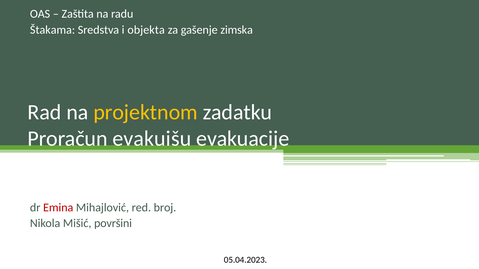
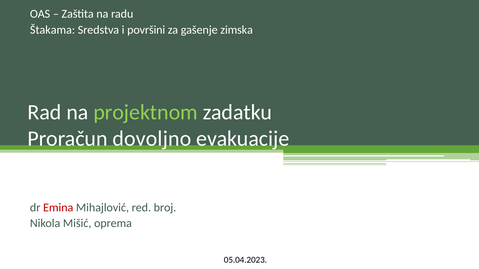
objekta: objekta -> površini (146, 30)
projektnom colour: yellow -> light green (146, 112)
evakuišu: evakuišu -> dovoljno (152, 139)
površini: površini -> oprema (113, 224)
